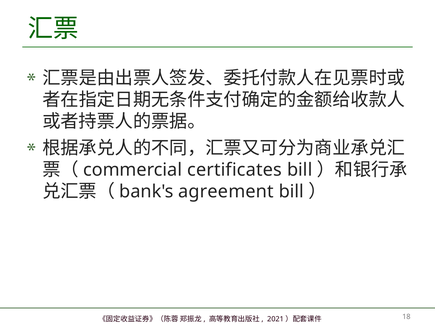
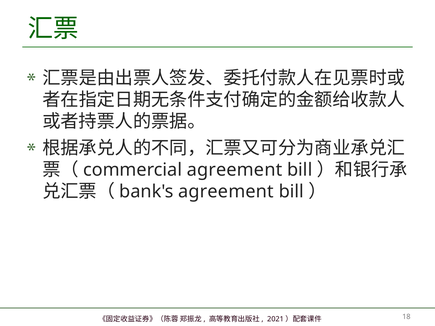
certificates: certificates -> agreement (235, 170)
